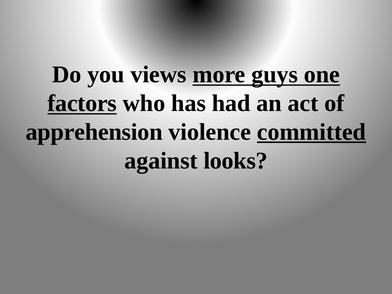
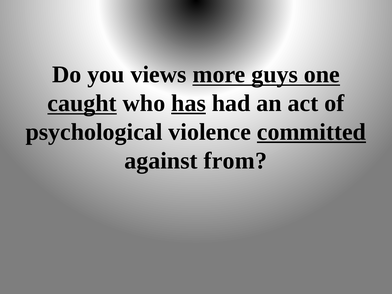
factors: factors -> caught (82, 103)
has underline: none -> present (189, 103)
apprehension: apprehension -> psychological (94, 132)
looks: looks -> from (235, 161)
